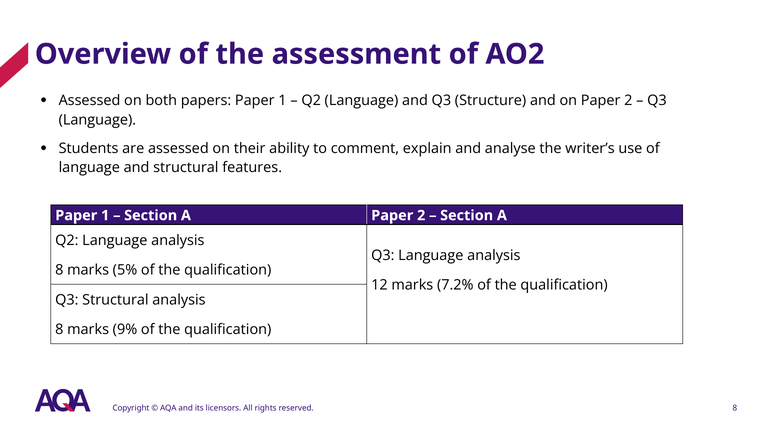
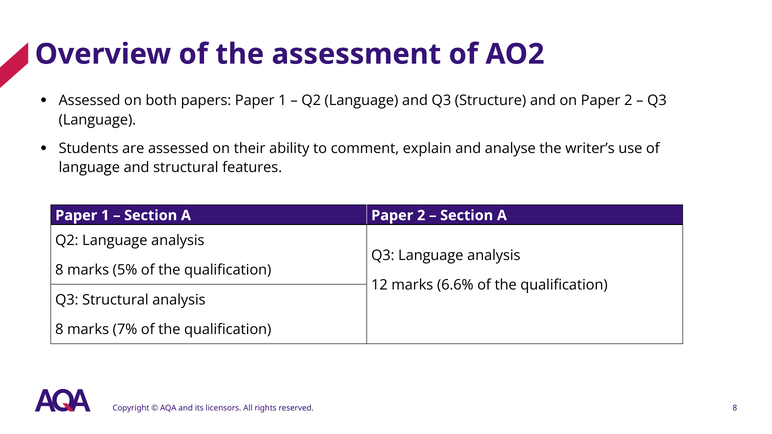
7.2%: 7.2% -> 6.6% (455, 285)
9%: 9% -> 7% (125, 330)
